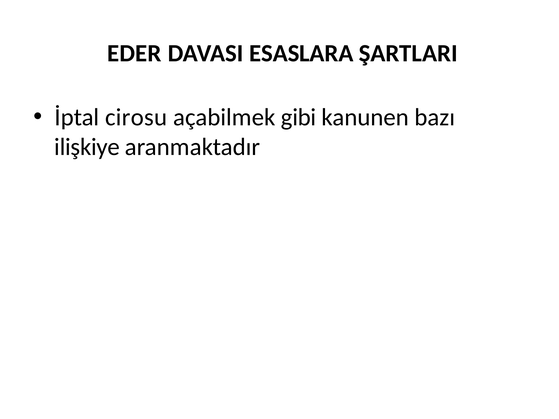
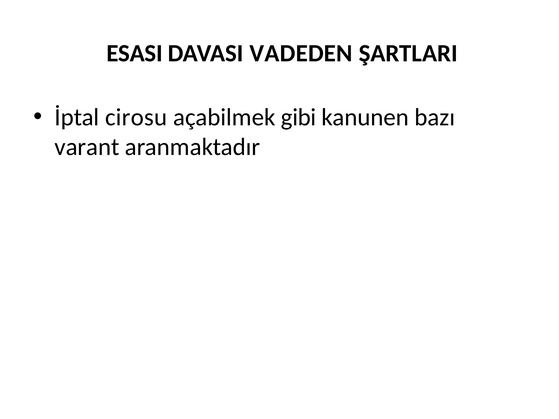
EDER: EDER -> ESASI (135, 53)
ESASLARA: ESASLARA -> VADEDEN (301, 53)
ilişkiye: ilişkiye -> varant (87, 147)
